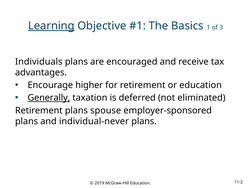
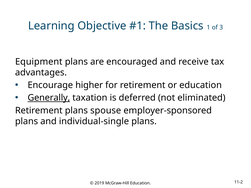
Learning underline: present -> none (51, 26)
Individuals: Individuals -> Equipment (39, 62)
individual-never: individual-never -> individual-single (94, 121)
